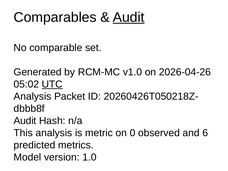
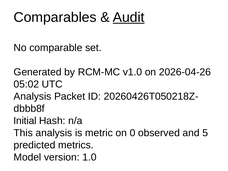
UTC underline: present -> none (52, 84)
Audit: Audit -> Initial (25, 121)
6: 6 -> 5 (205, 133)
